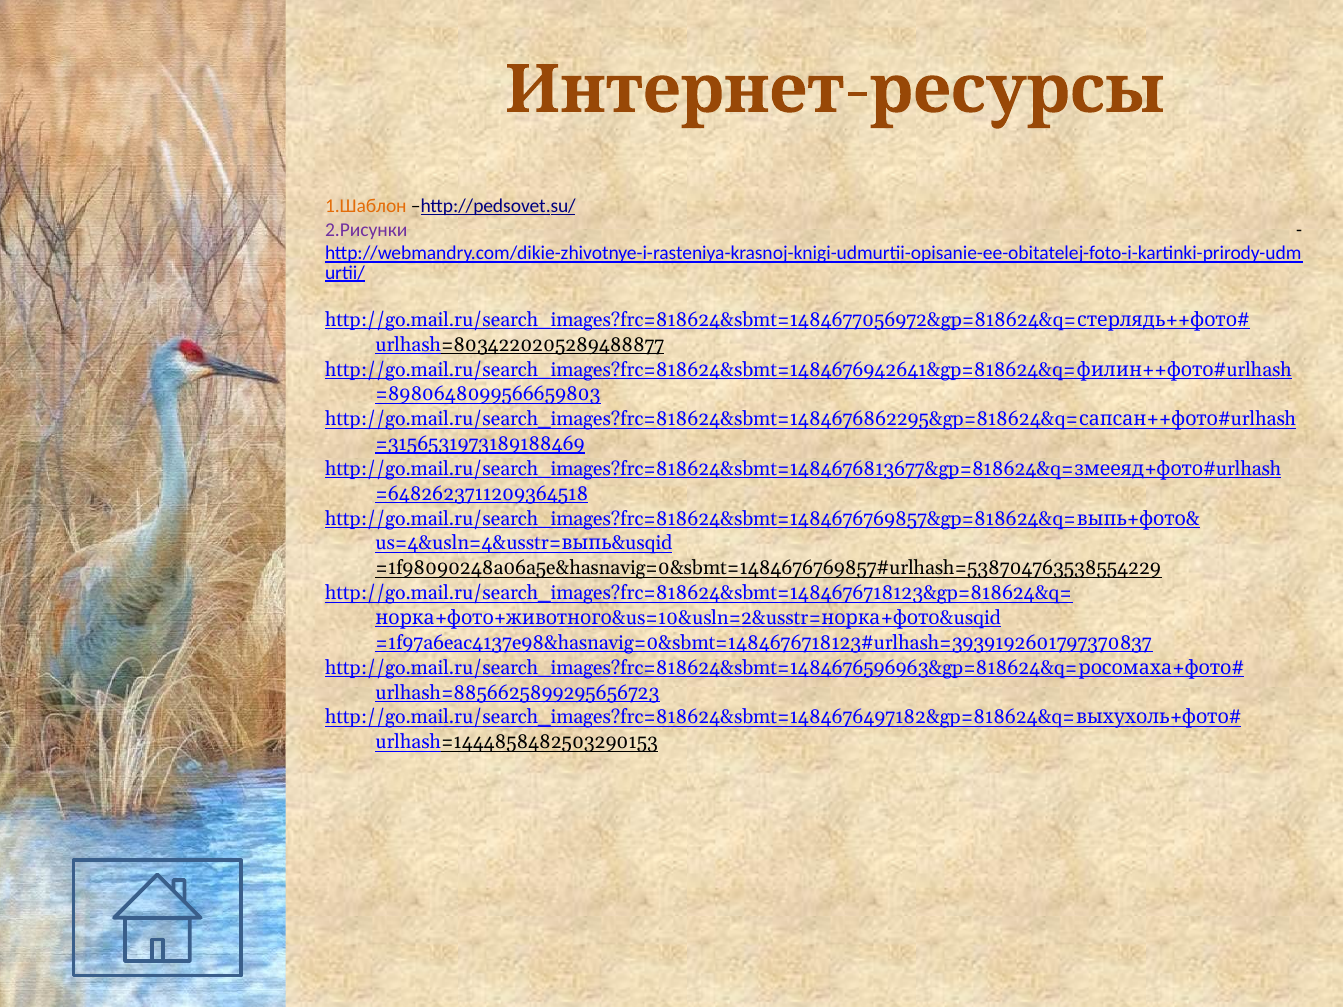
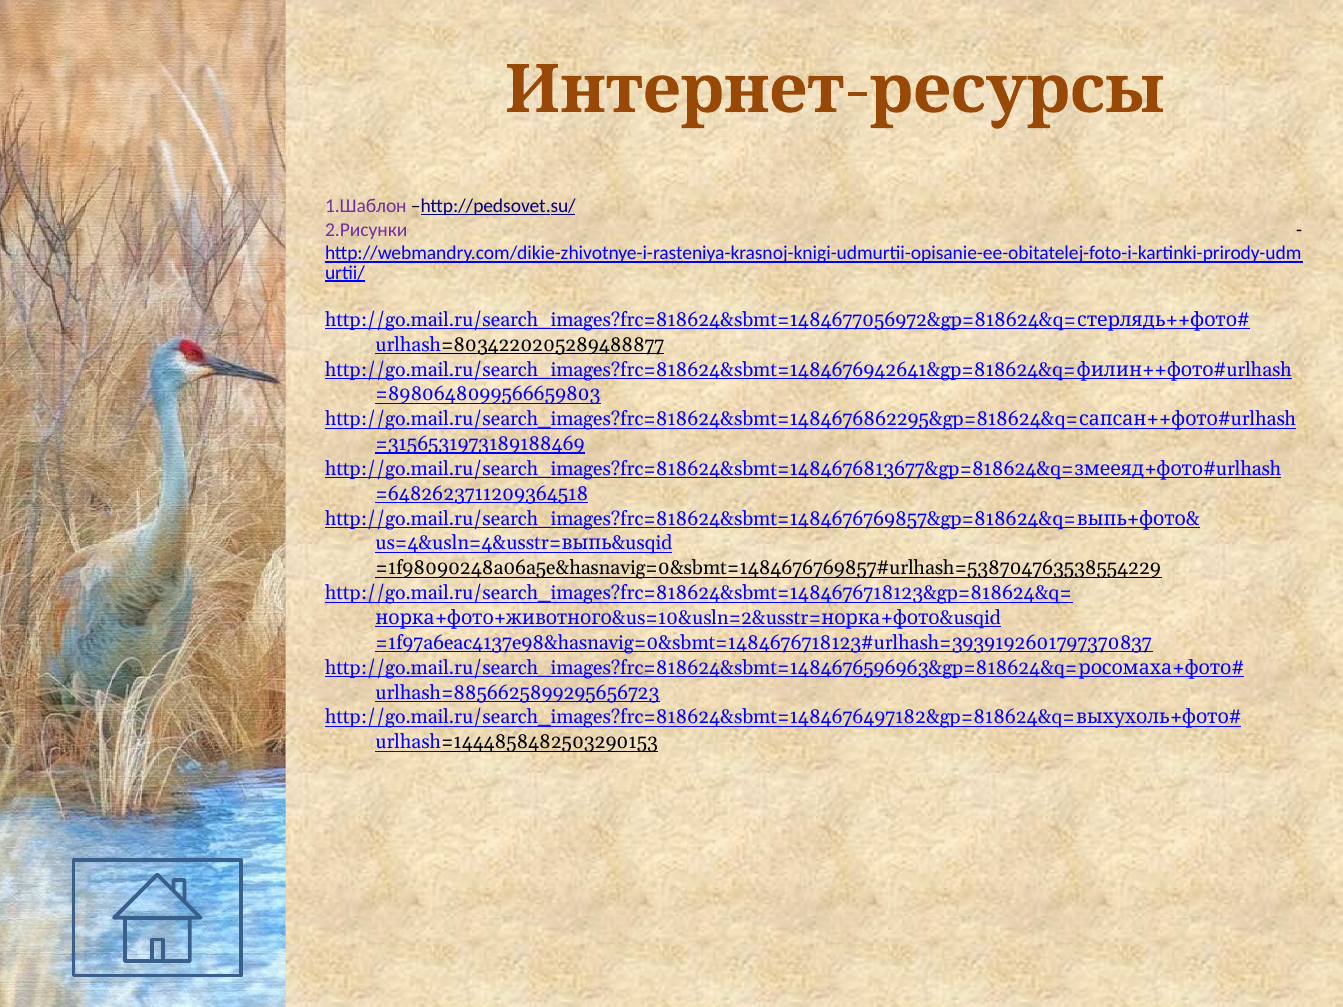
1.Шаблон colour: orange -> purple (366, 206)
